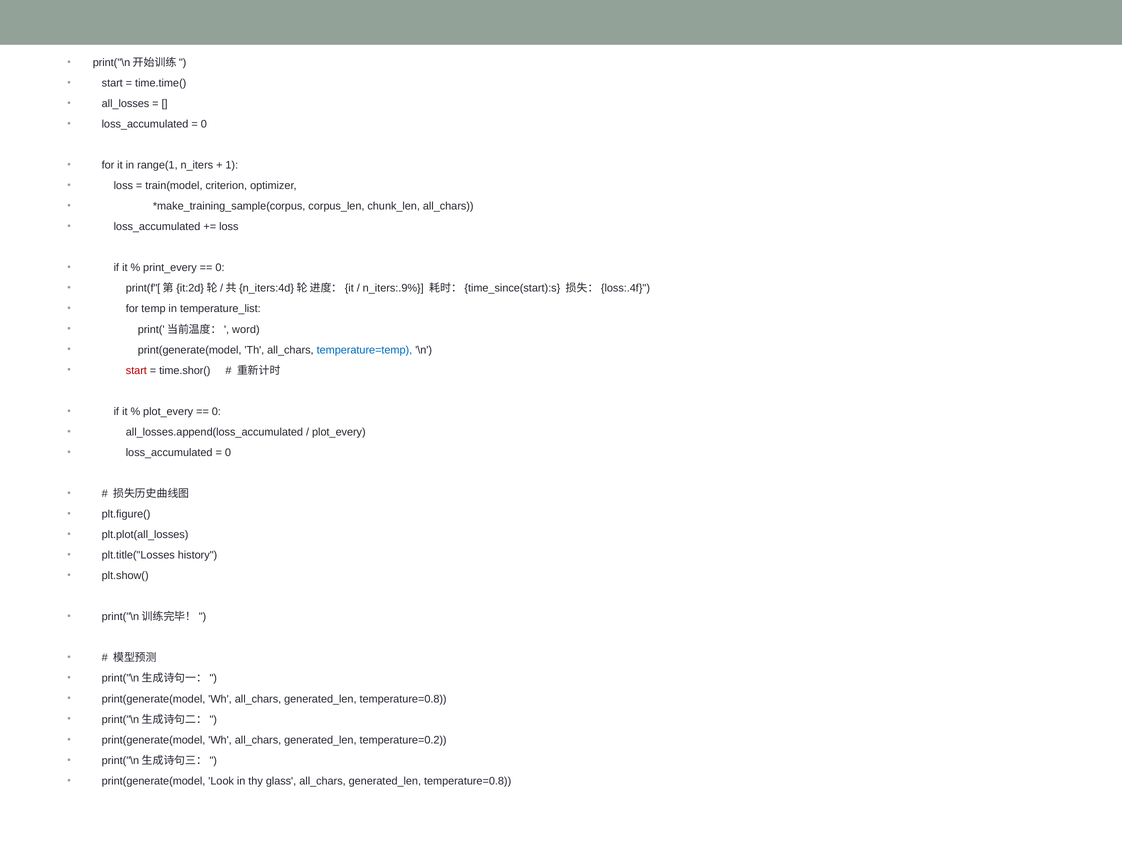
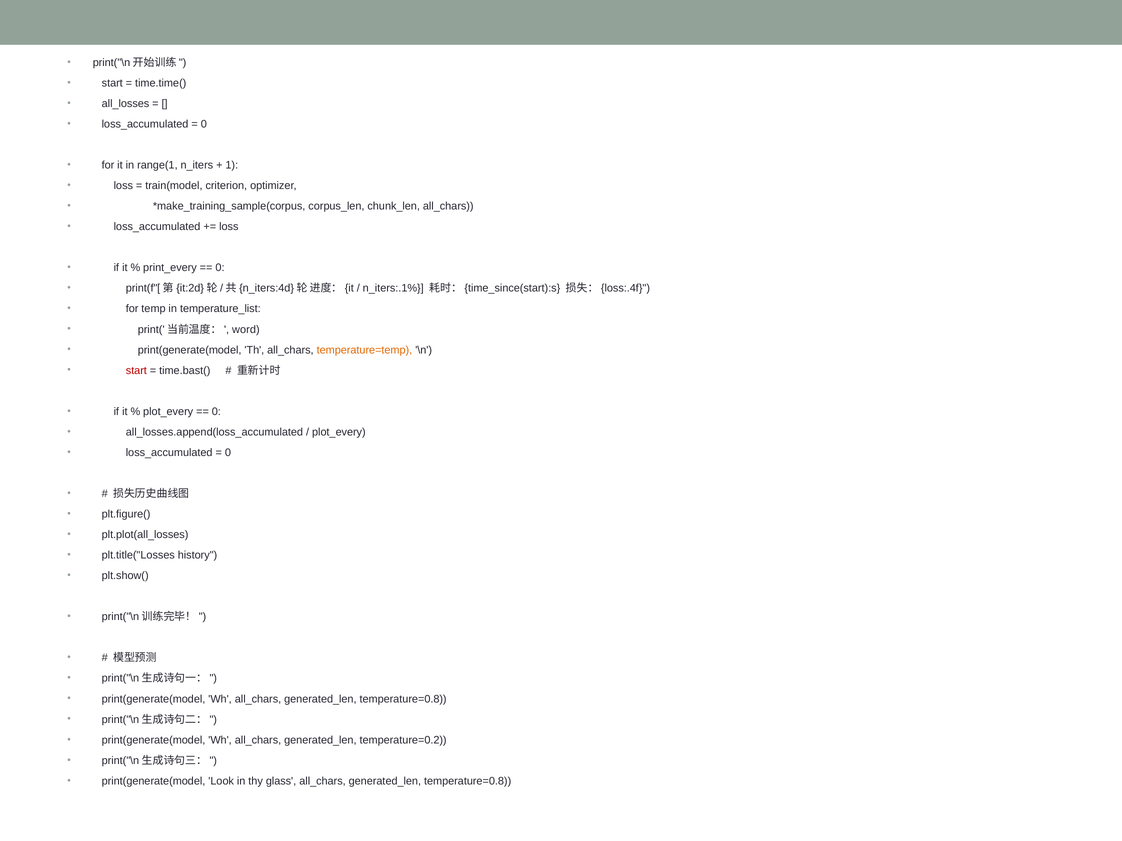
n_iters:.9%: n_iters:.9% -> n_iters:.1% (393, 289)
temperature=temp colour: blue -> orange (364, 350)
time.shor(: time.shor( -> time.bast( (185, 371)
